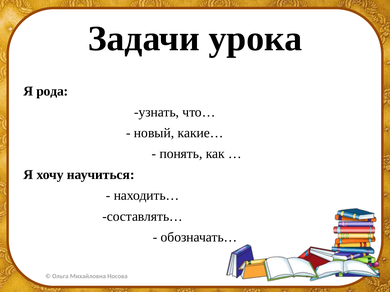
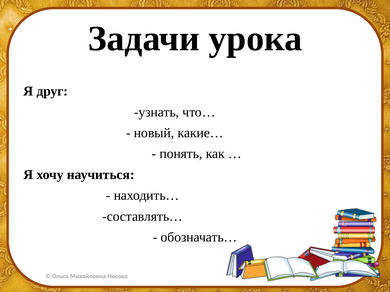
рода: рода -> друг (52, 91)
